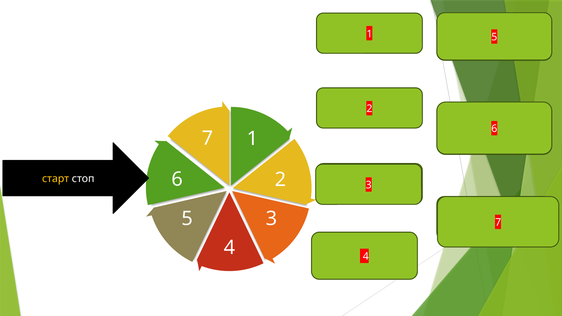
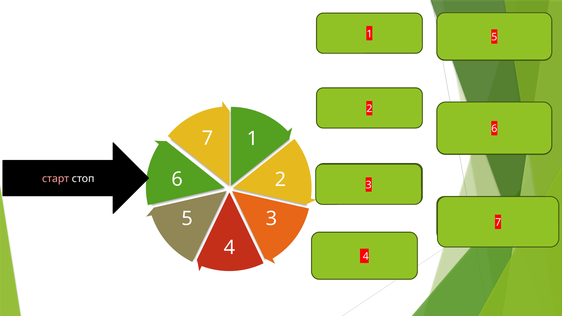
старт colour: yellow -> pink (56, 179)
